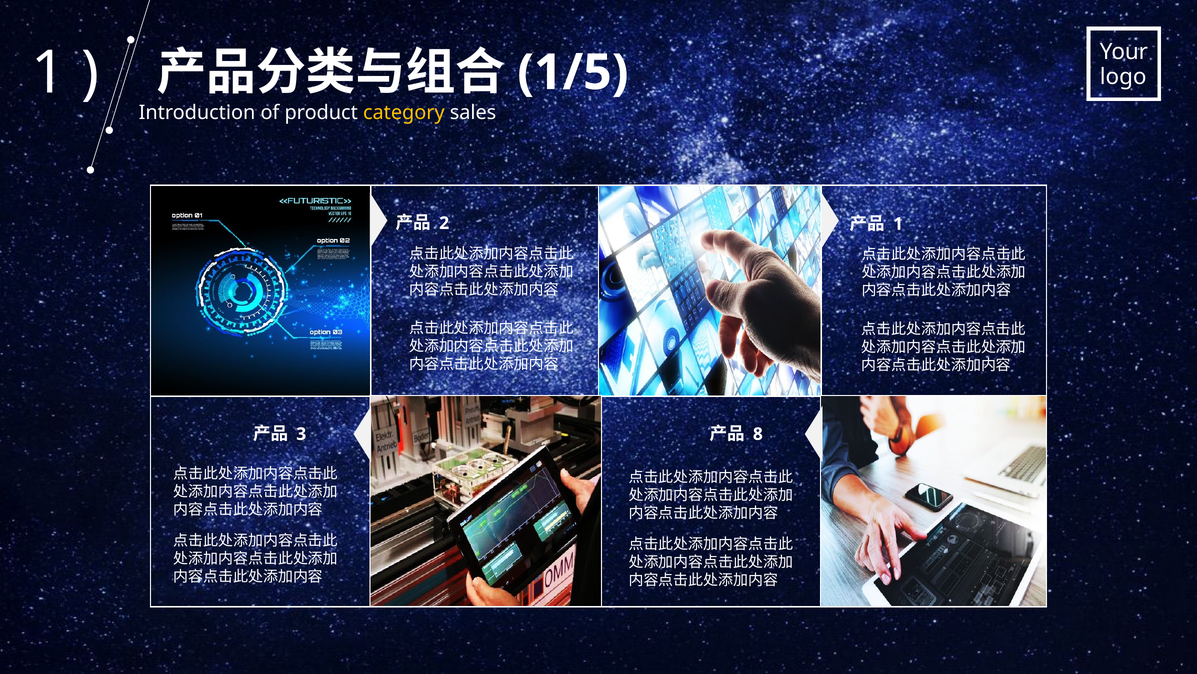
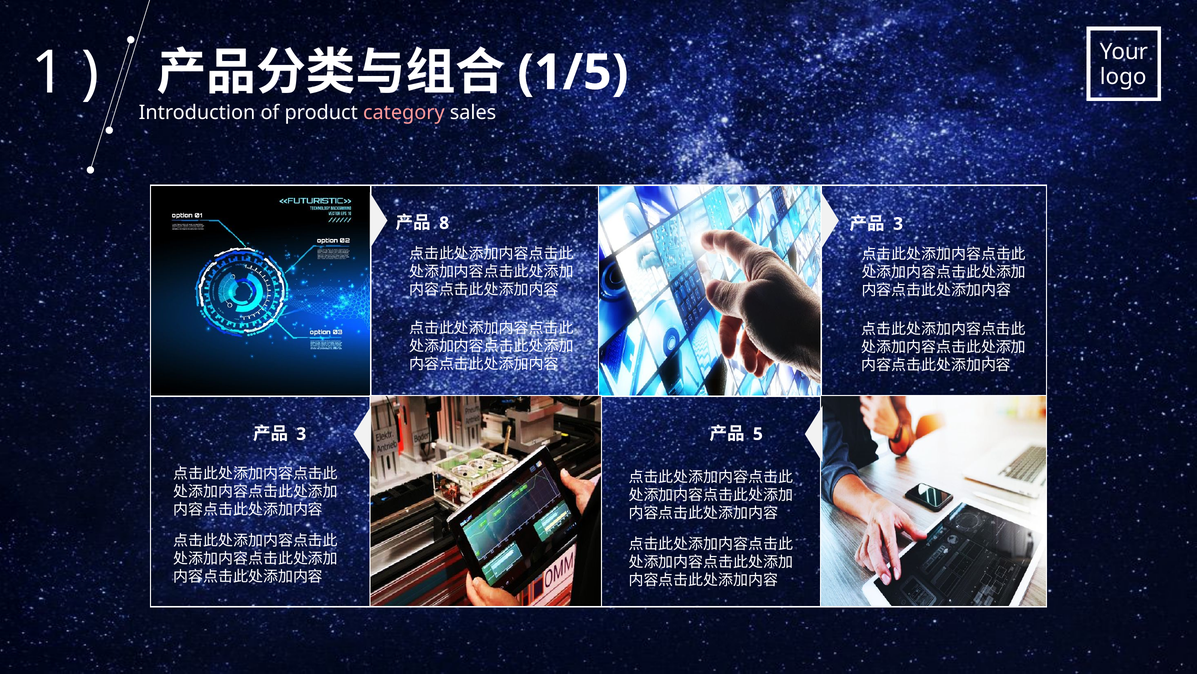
category colour: yellow -> pink (404, 112)
2: 2 -> 8 (444, 223)
1: 1 -> 3 (898, 224)
8: 8 -> 5 (758, 434)
